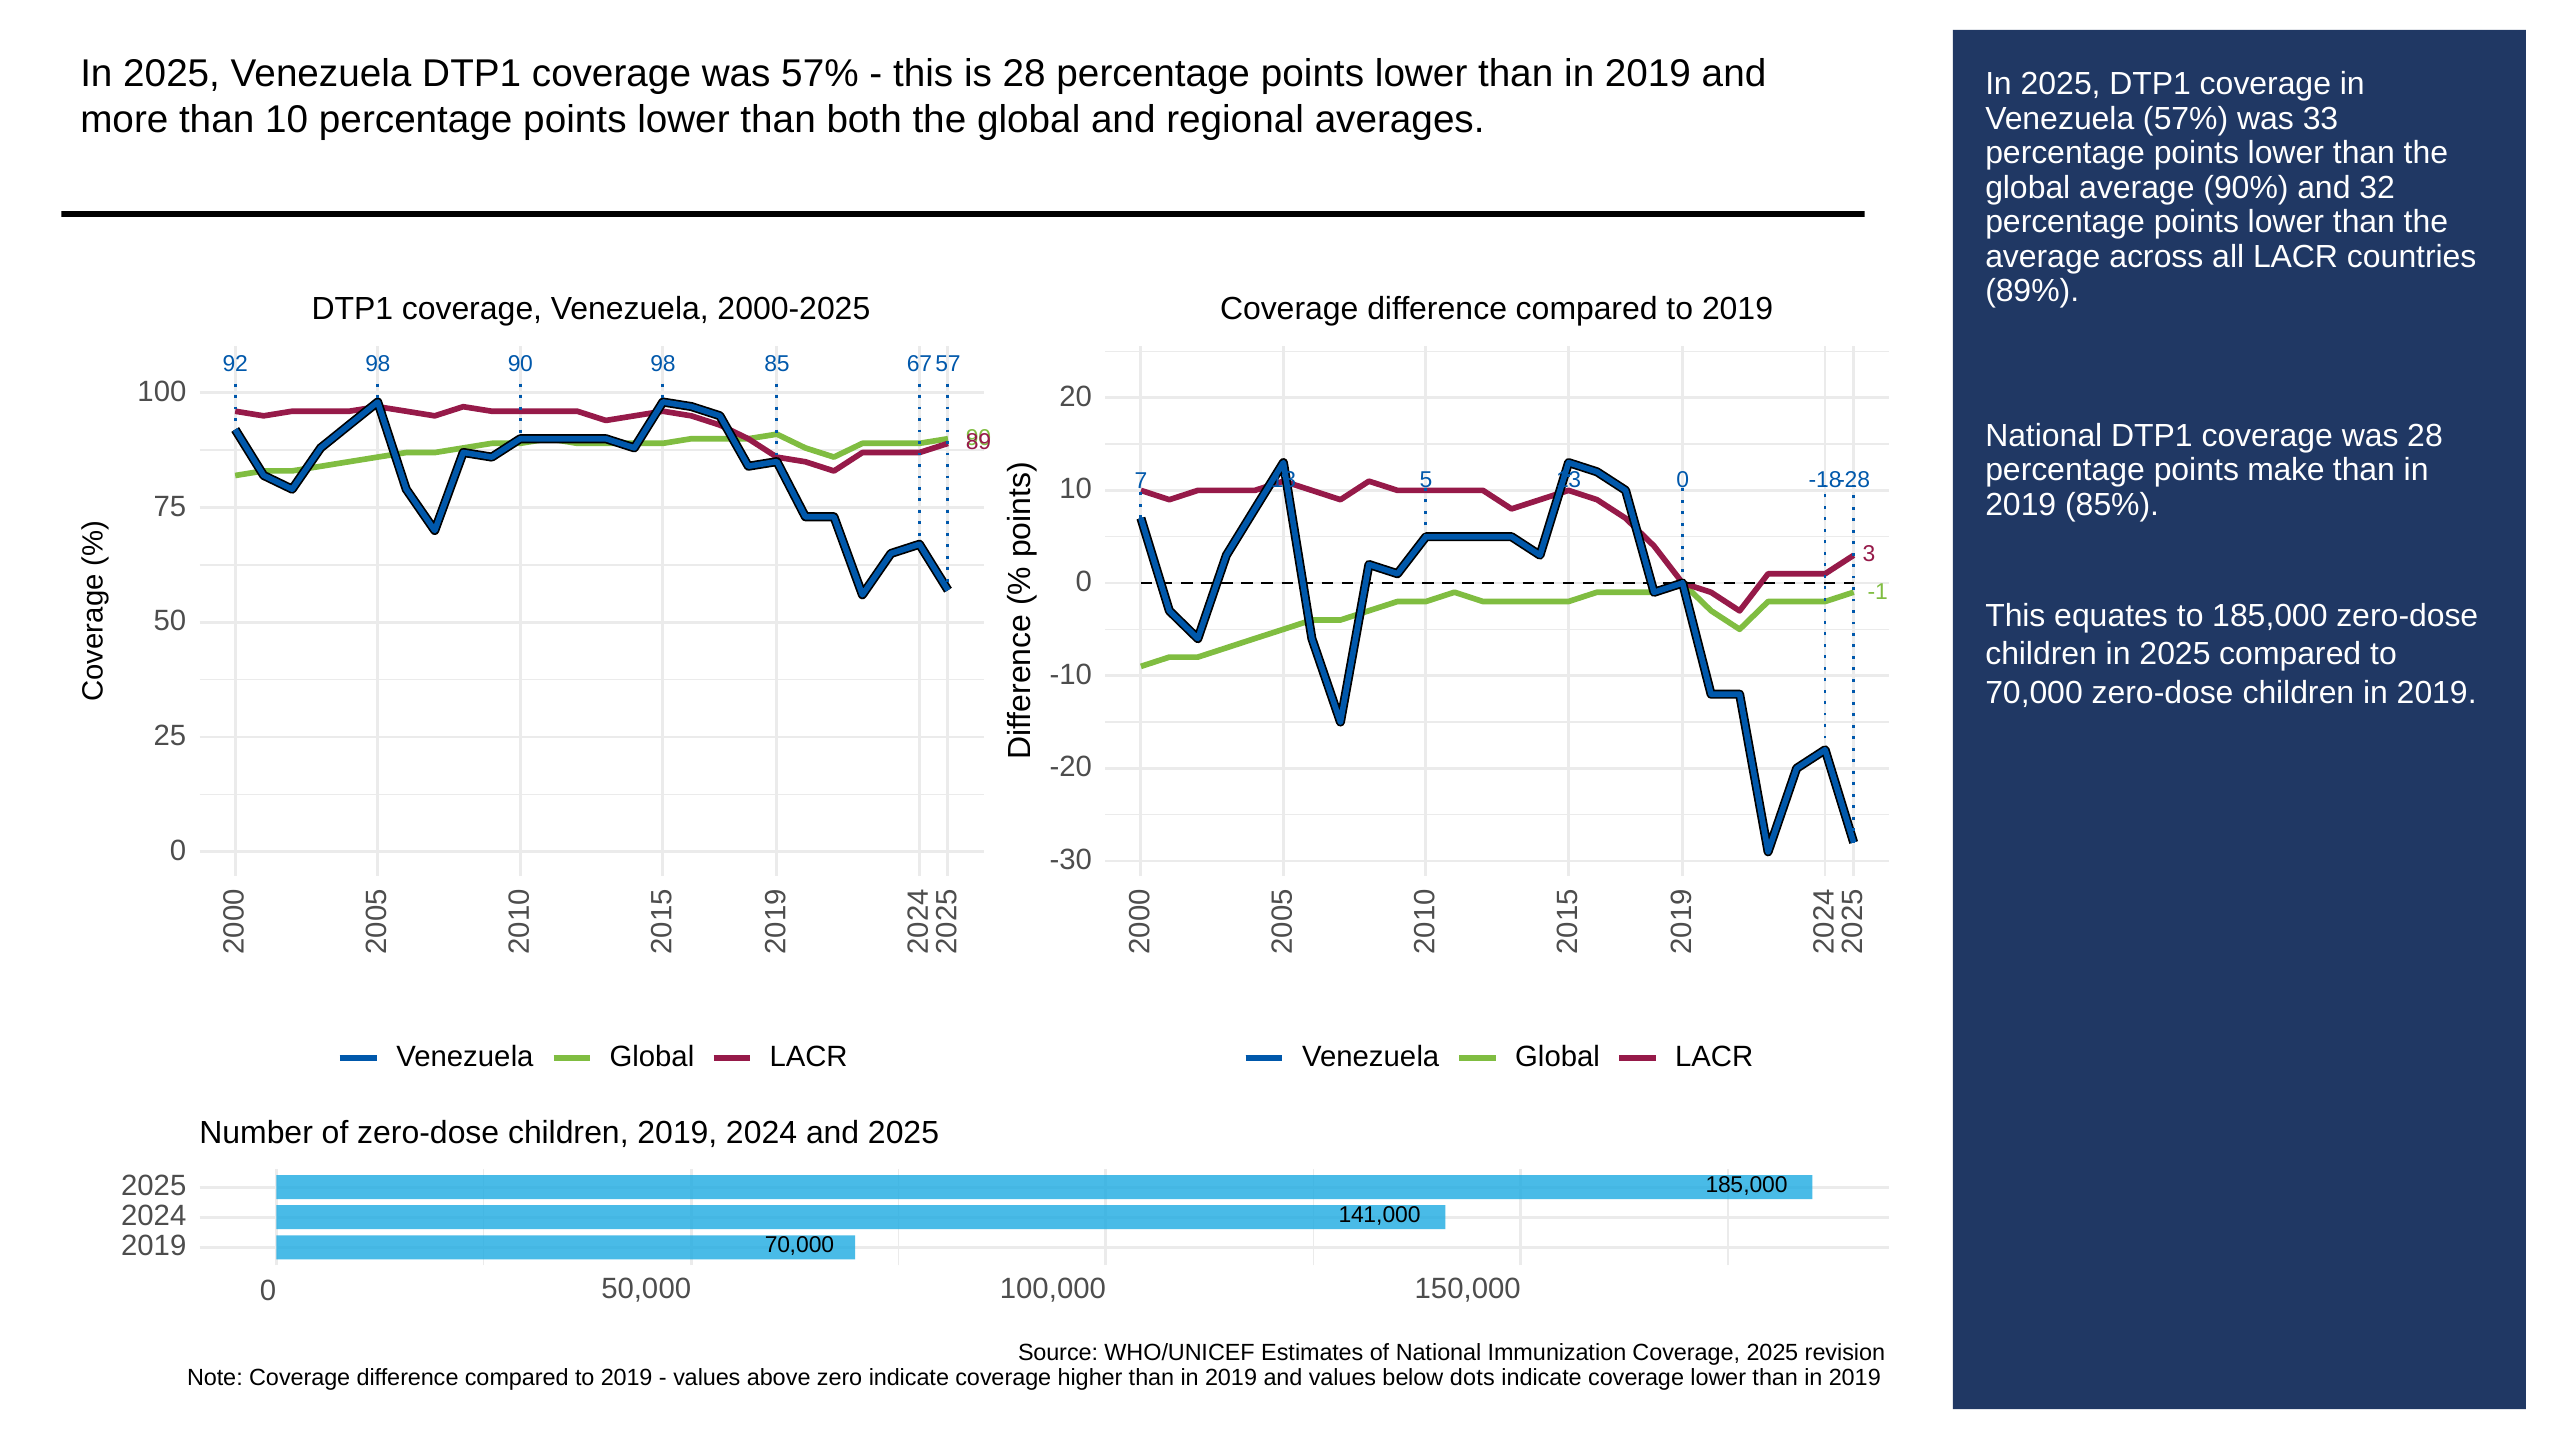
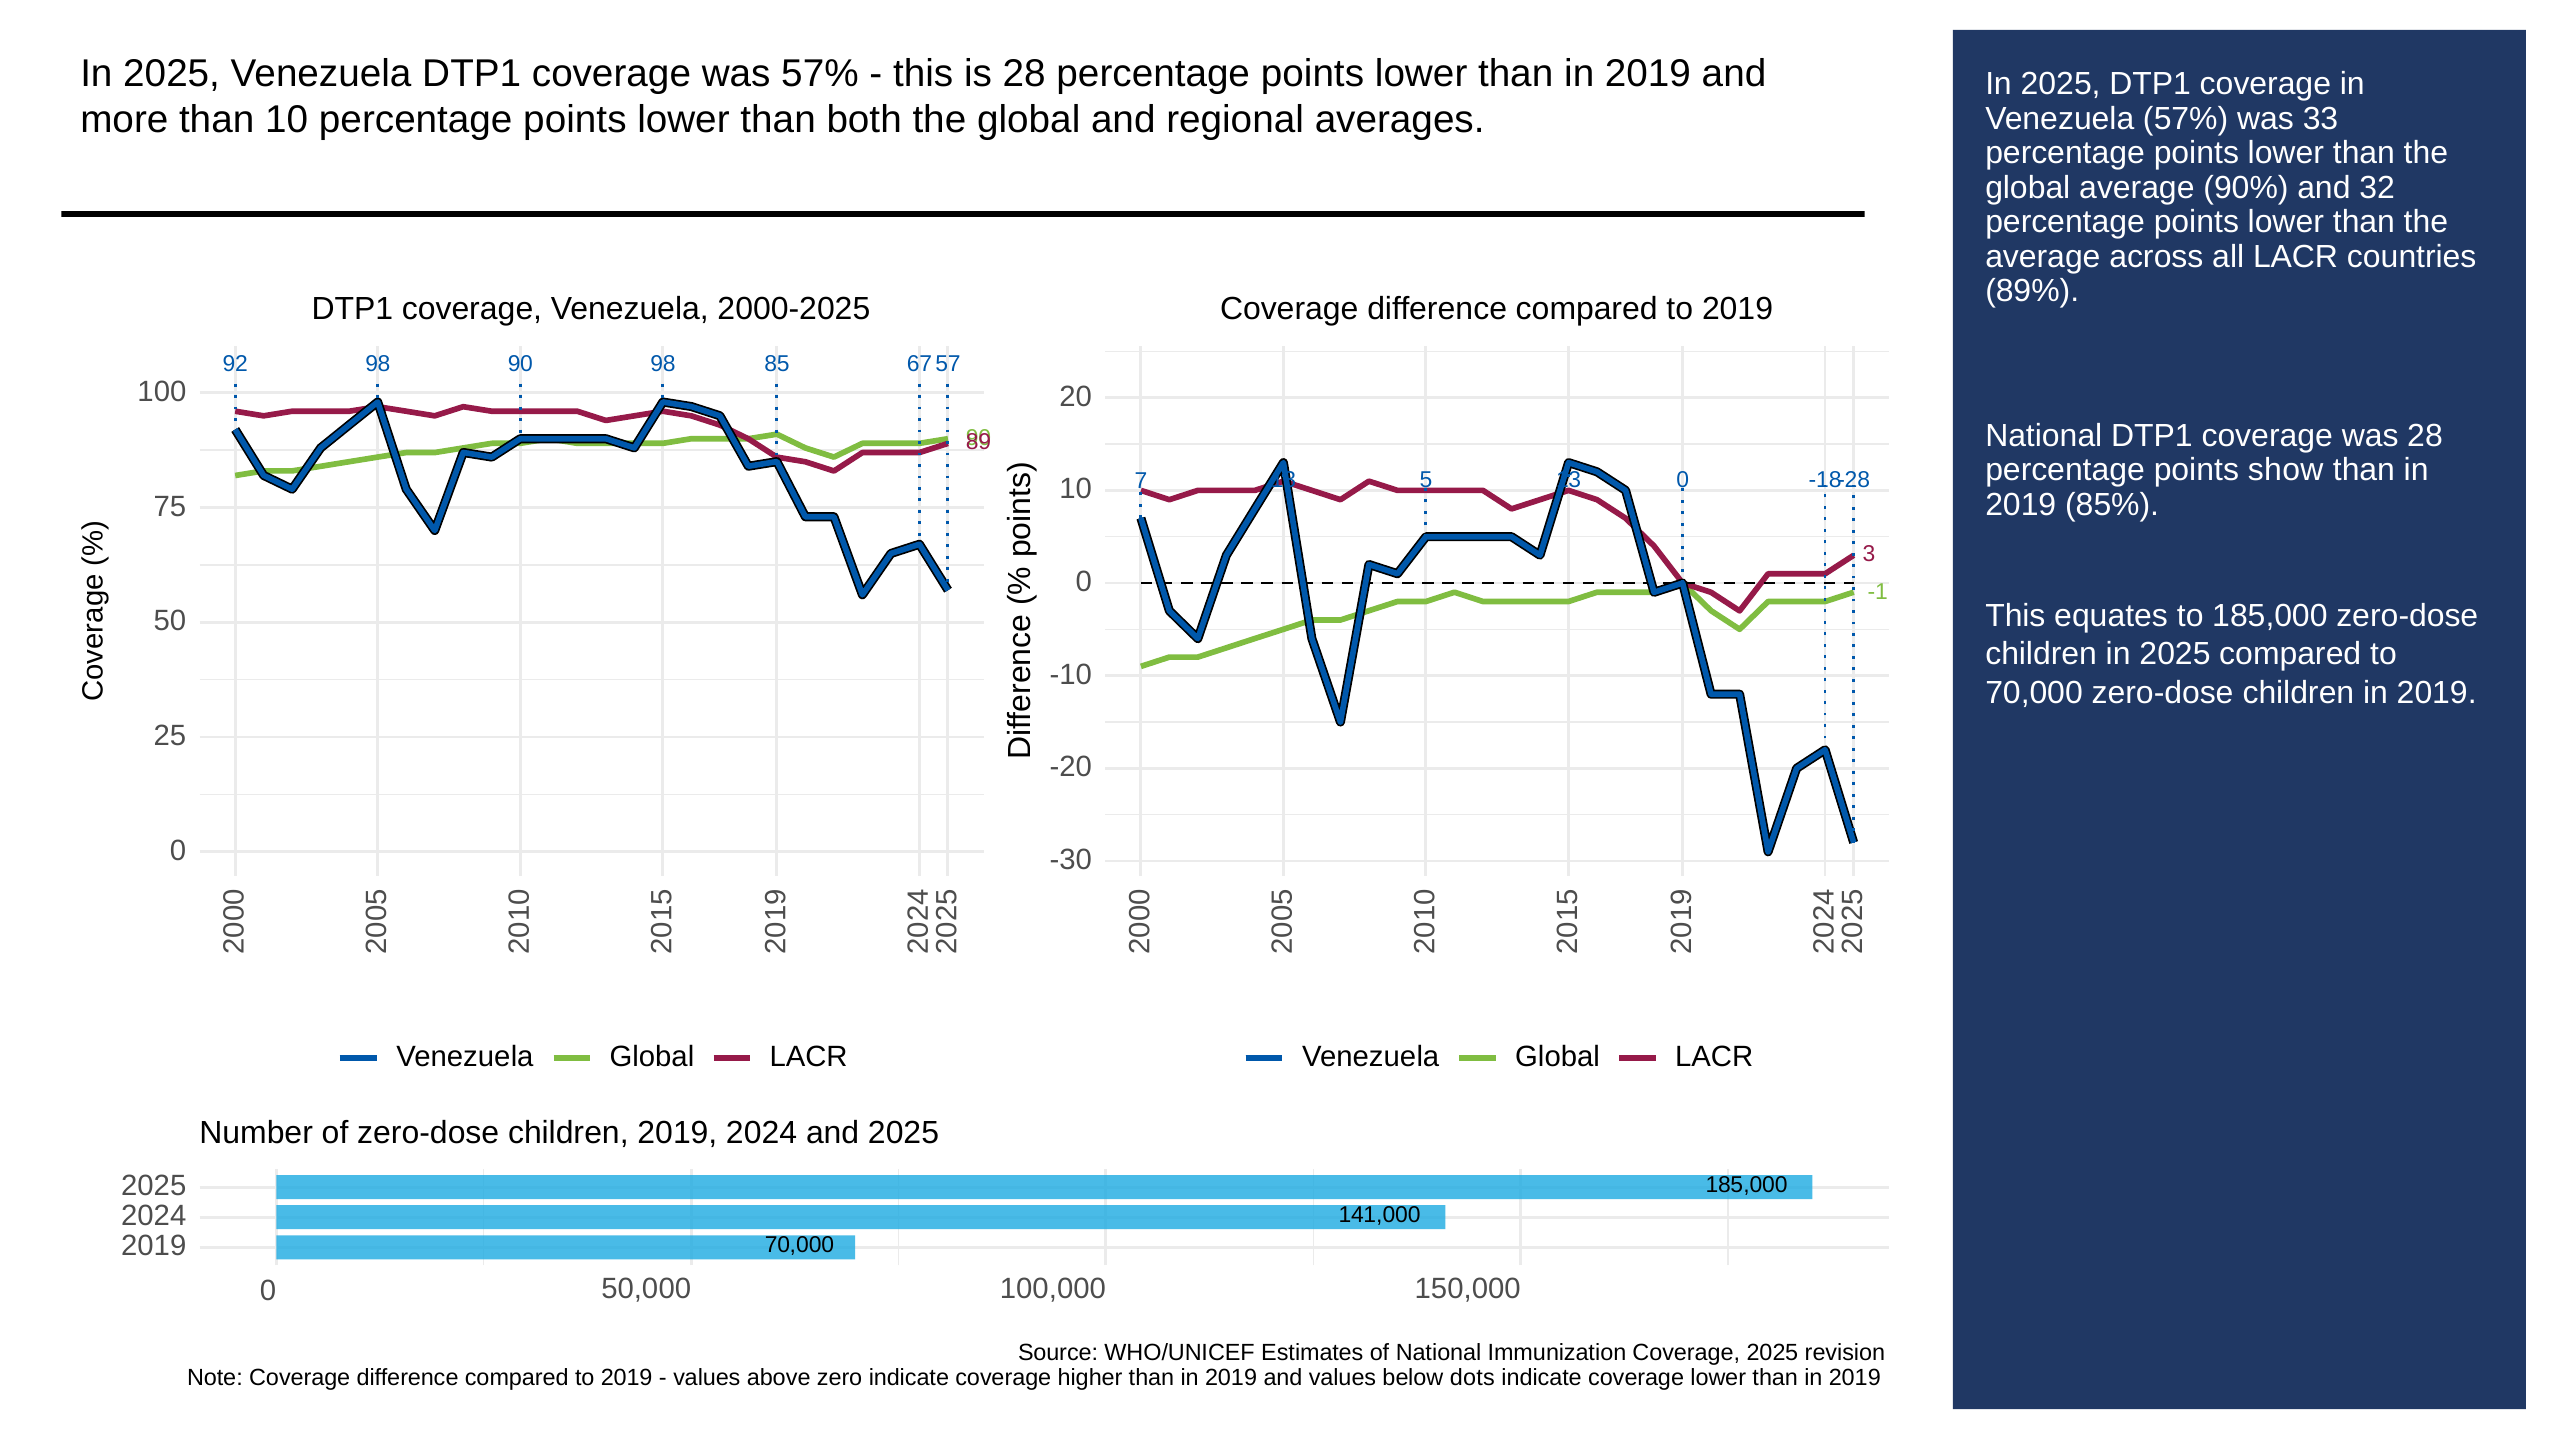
make: make -> show (2286, 470)
